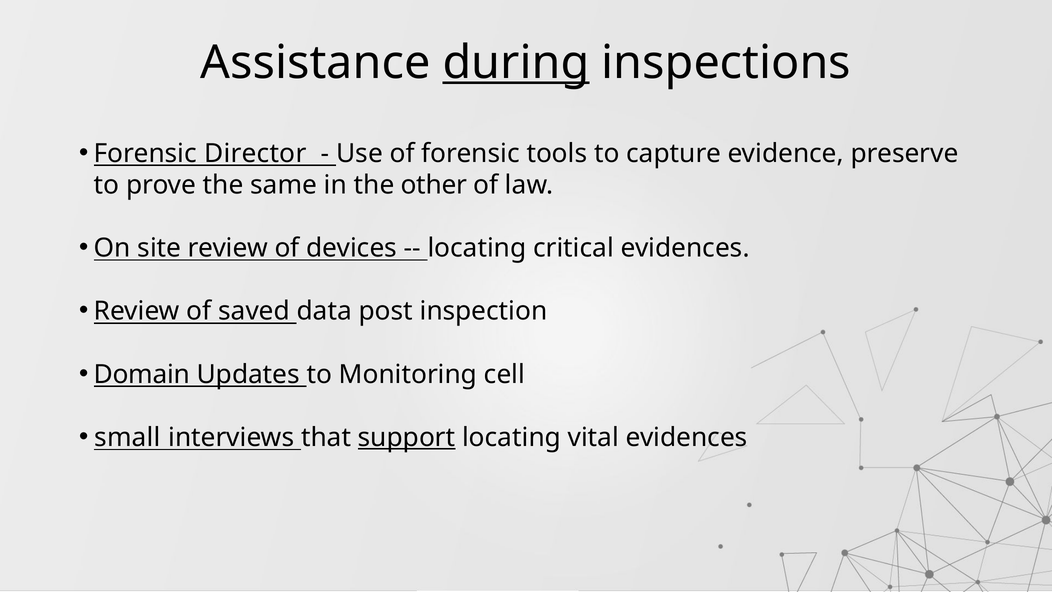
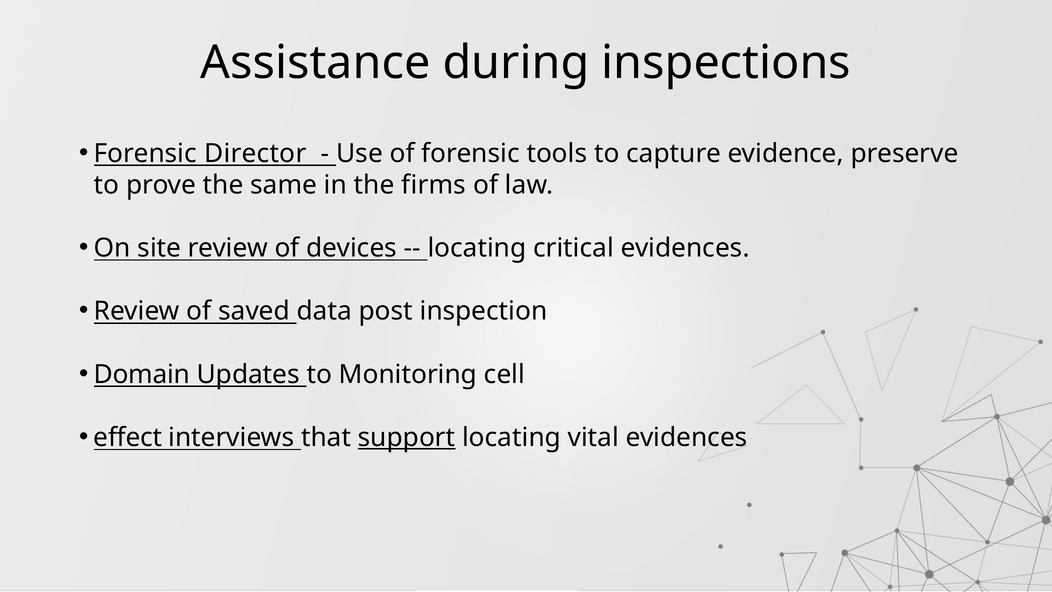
during underline: present -> none (516, 63)
other: other -> firms (434, 185)
small: small -> effect (128, 437)
